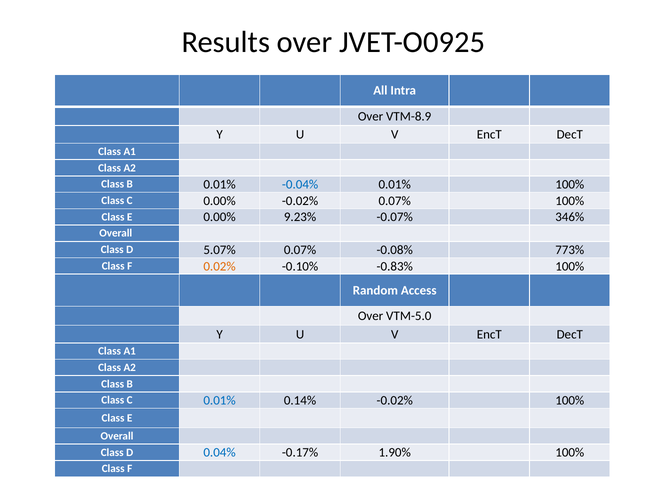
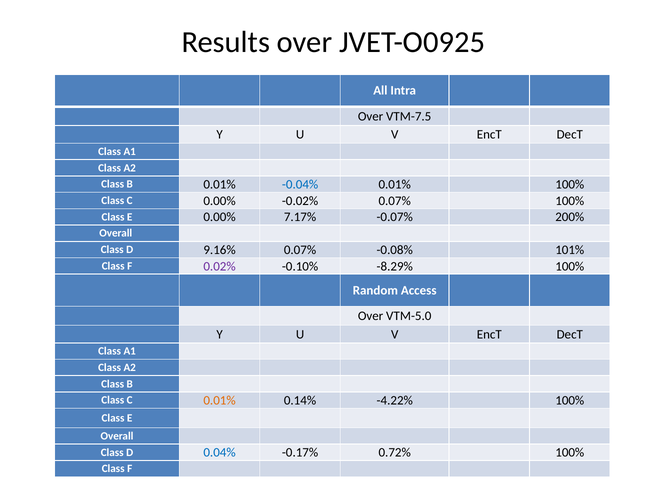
VTM-8.9: VTM-8.9 -> VTM-7.5 (409, 116)
9.23%: 9.23% -> 7.17% (300, 217)
346%: 346% -> 200% (570, 217)
5.07%: 5.07% -> 9.16% (220, 250)
773%: 773% -> 101% (570, 250)
0.02% colour: orange -> purple (220, 266)
-0.83%: -0.83% -> -8.29% (395, 266)
0.01% colour: blue -> orange (220, 401)
0.14% -0.02%: -0.02% -> -4.22% (395, 401)
1.90%: 1.90% -> 0.72% (395, 453)
